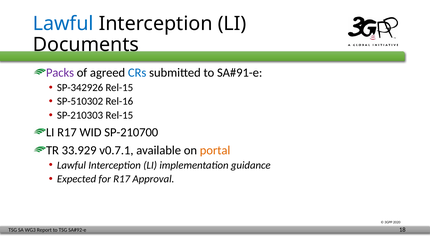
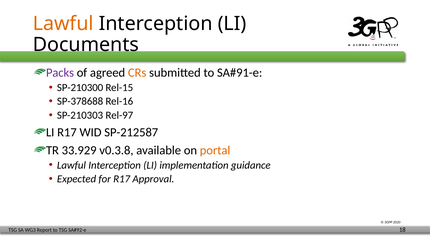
Lawful colour: blue -> orange (63, 23)
CRs colour: blue -> orange (137, 73)
SP-342926: SP-342926 -> SP-210300 (80, 88)
SP-510302: SP-510302 -> SP-378688 (80, 101)
SP-210303 Rel-15: Rel-15 -> Rel-97 (119, 115)
SP-210700: SP-210700 -> SP-212587 (131, 132)
v0.7.1: v0.7.1 -> v0.3.8 (116, 150)
